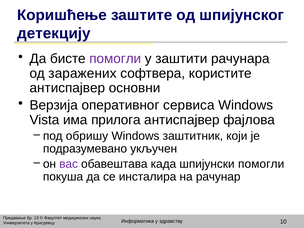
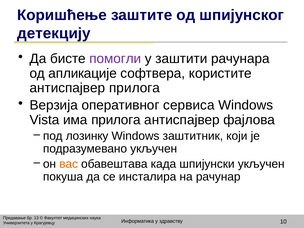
заражених: заражених -> апликације (83, 73)
антиспајвер основни: основни -> прилога (135, 88)
обришу: обришу -> лозинку (87, 136)
вас colour: purple -> orange (69, 164)
шпијунски помогли: помогли -> укључен (261, 164)
